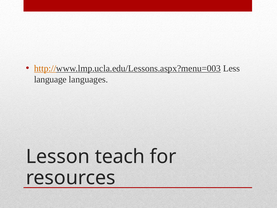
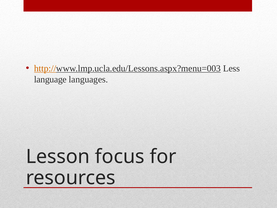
teach: teach -> focus (120, 156)
